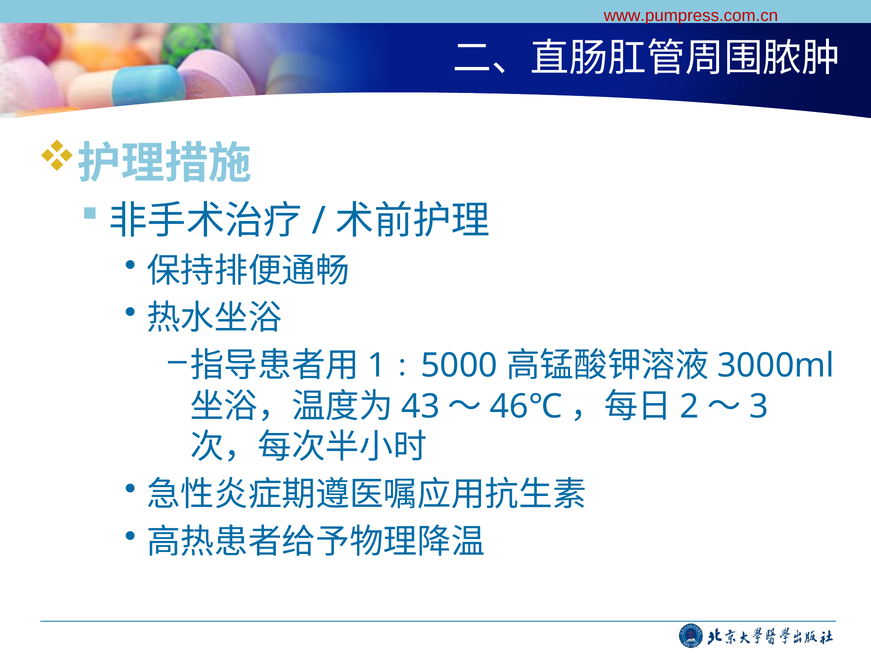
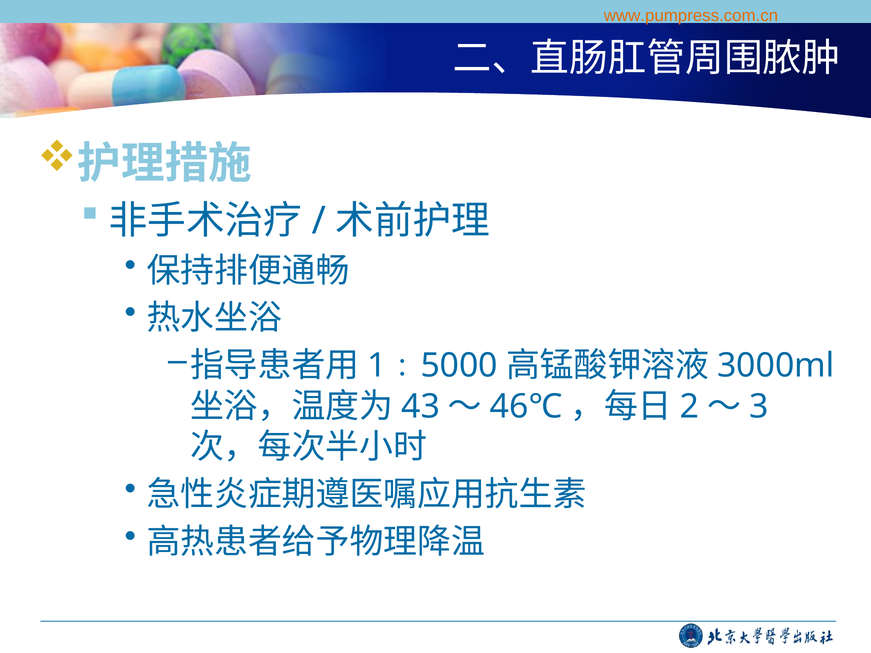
www.pumpress.com.cn colour: red -> orange (691, 16)
